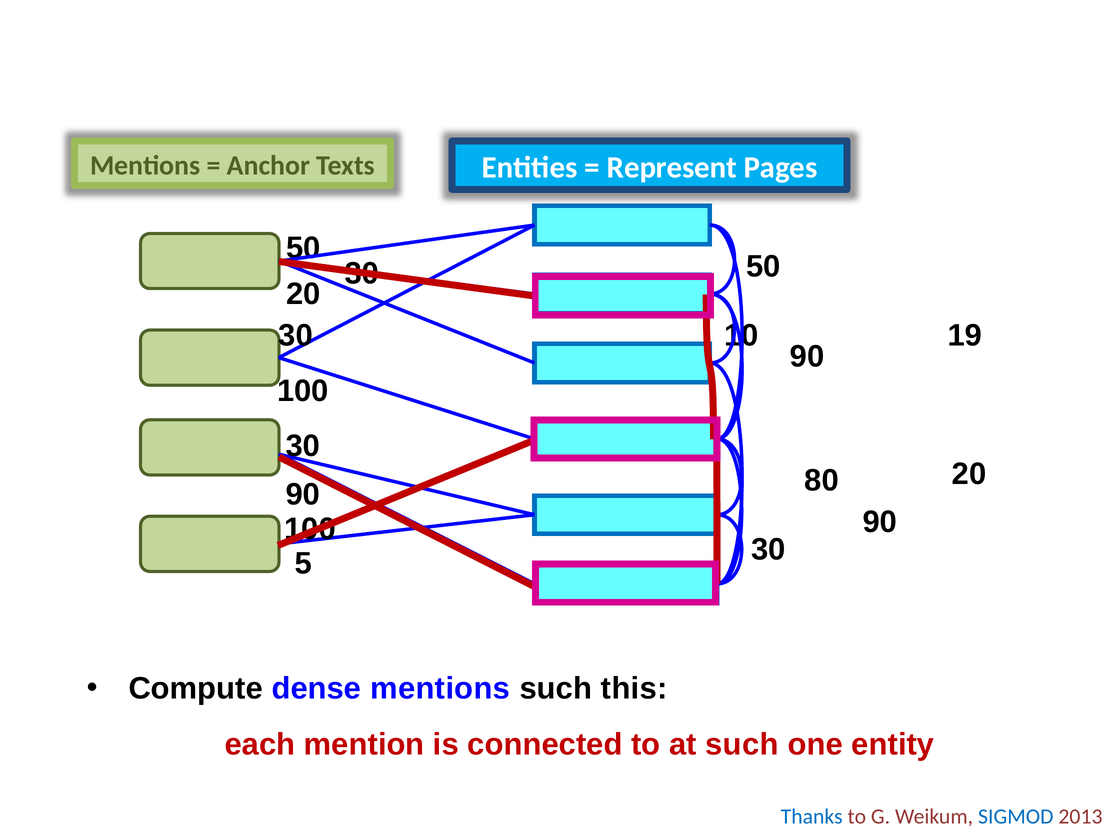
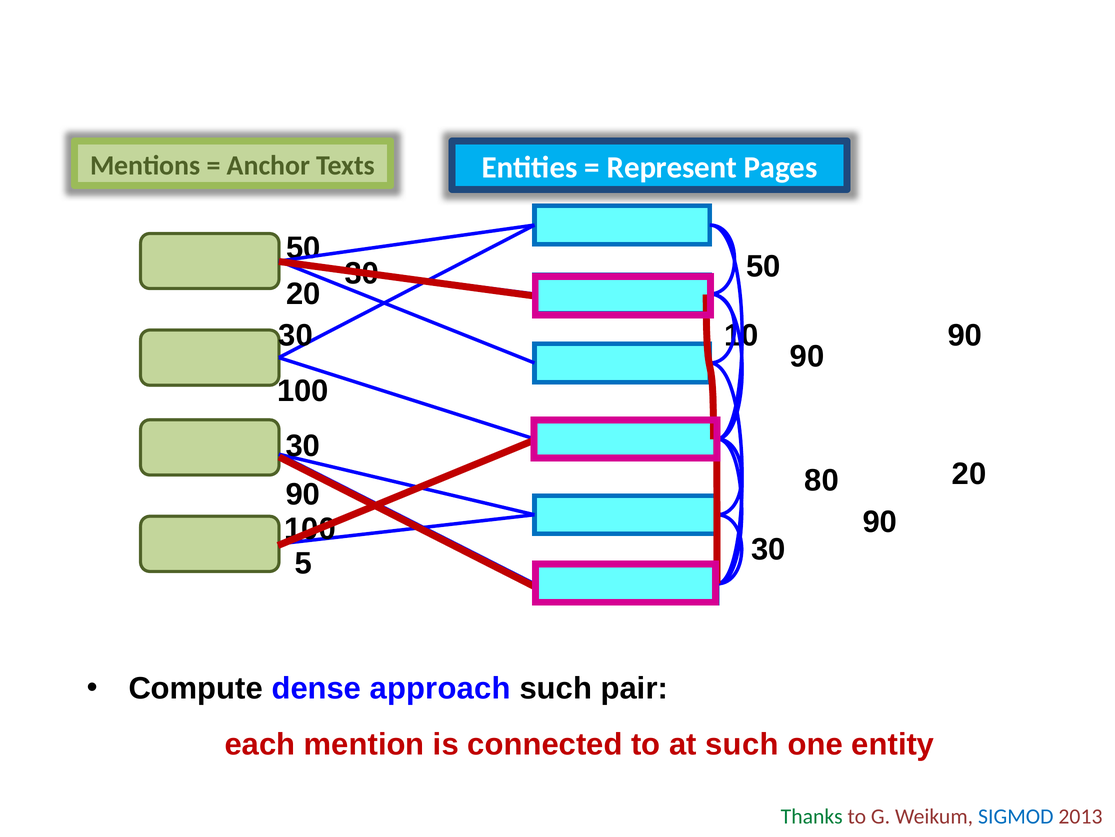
10 19: 19 -> 90 (965, 335)
dense mentions: mentions -> approach (440, 688)
this: this -> pair (634, 688)
Thanks colour: blue -> green (812, 816)
